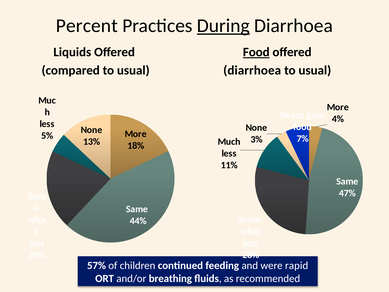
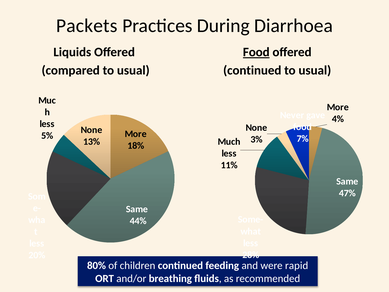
Percent: Percent -> Packets (87, 26)
During underline: present -> none (223, 26)
diarrhoea: diarrhoea -> continued (252, 70)
57%: 57% -> 80% (96, 265)
